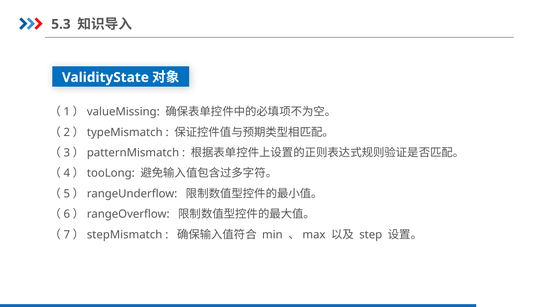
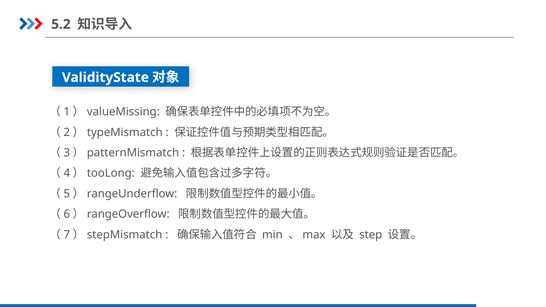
5.3: 5.3 -> 5.2 (61, 24)
